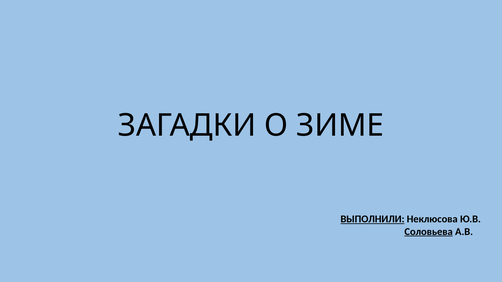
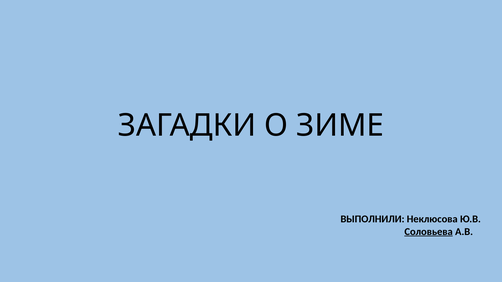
ВЫПОЛНИЛИ underline: present -> none (373, 219)
